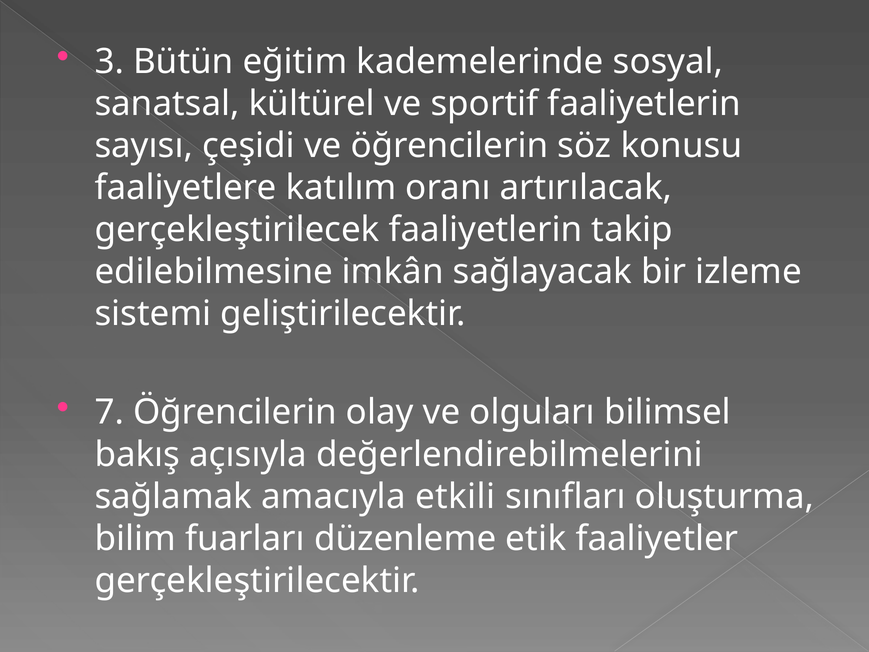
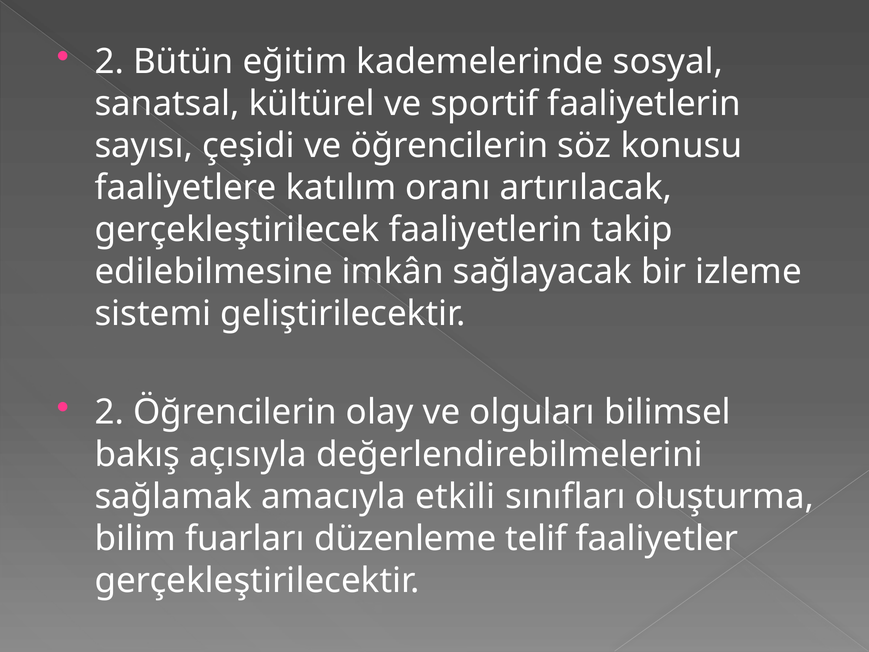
3: 3 -> 2 (109, 62)
7: 7 -> 2 (109, 412)
etik: etik -> telif (536, 538)
